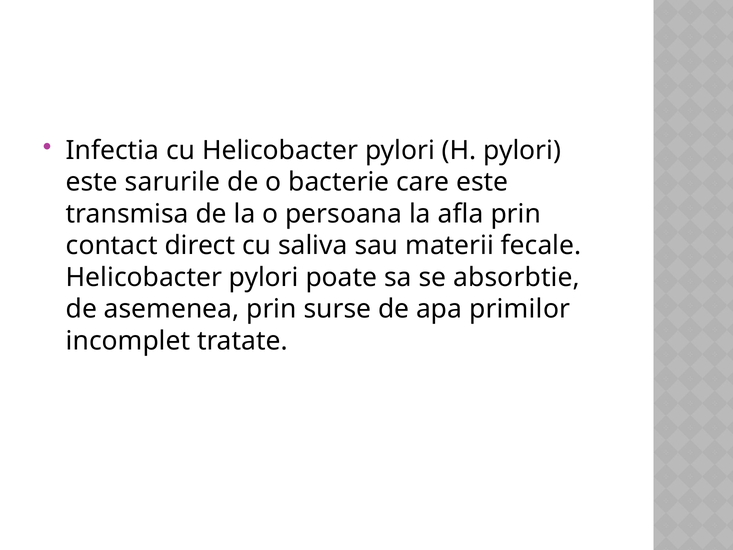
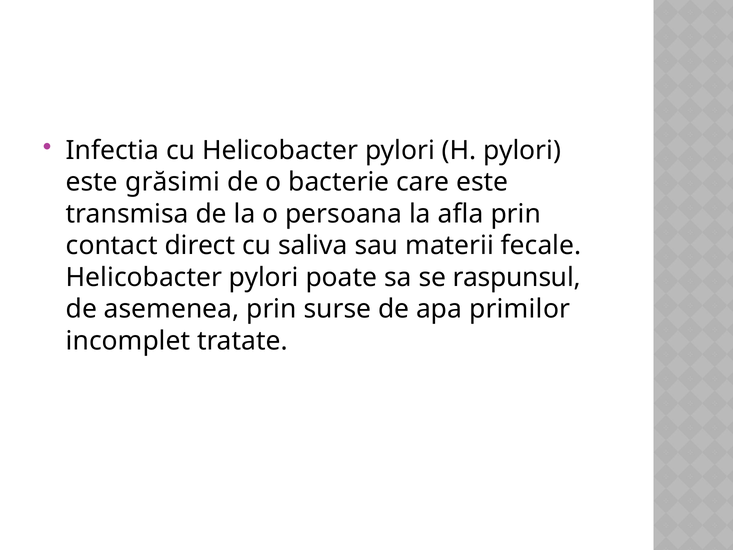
sarurile: sarurile -> grăsimi (172, 182)
absorbtie: absorbtie -> raspunsul (517, 277)
